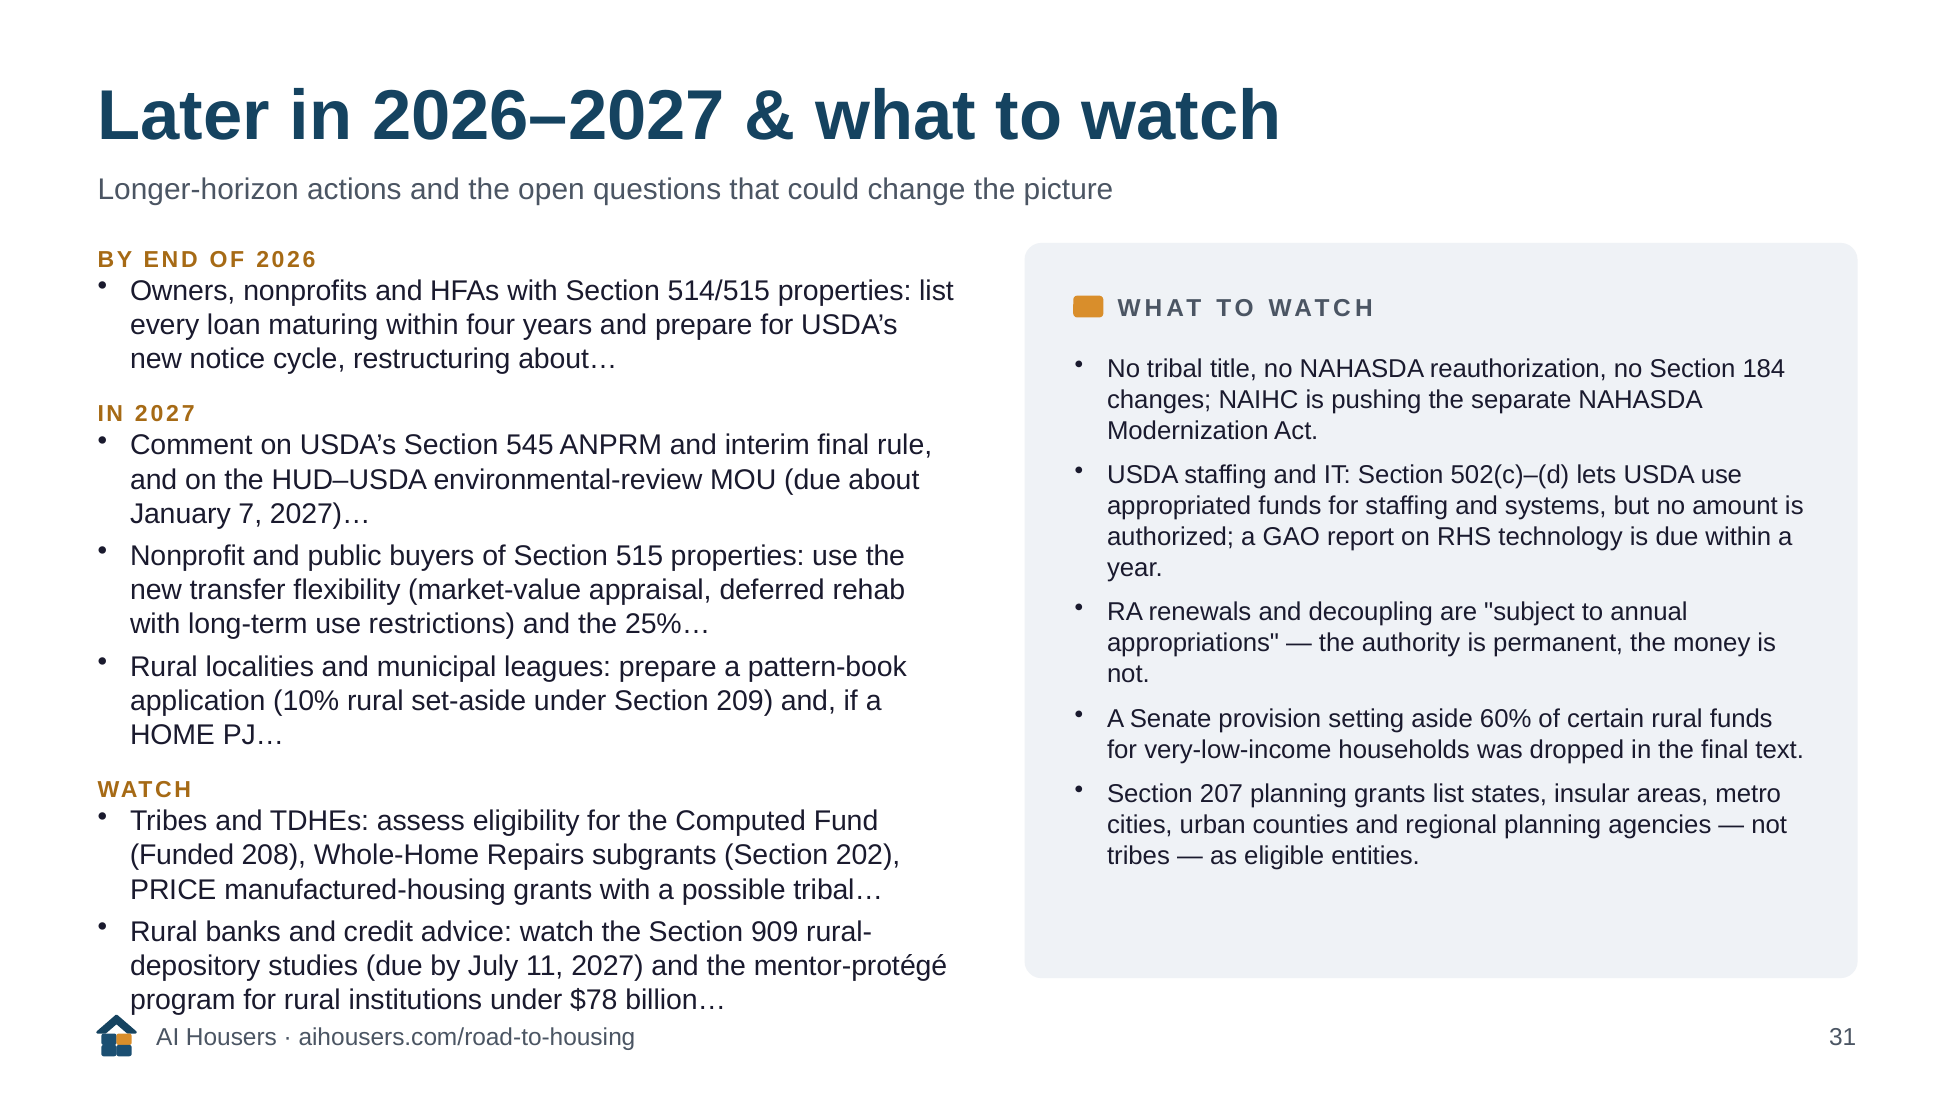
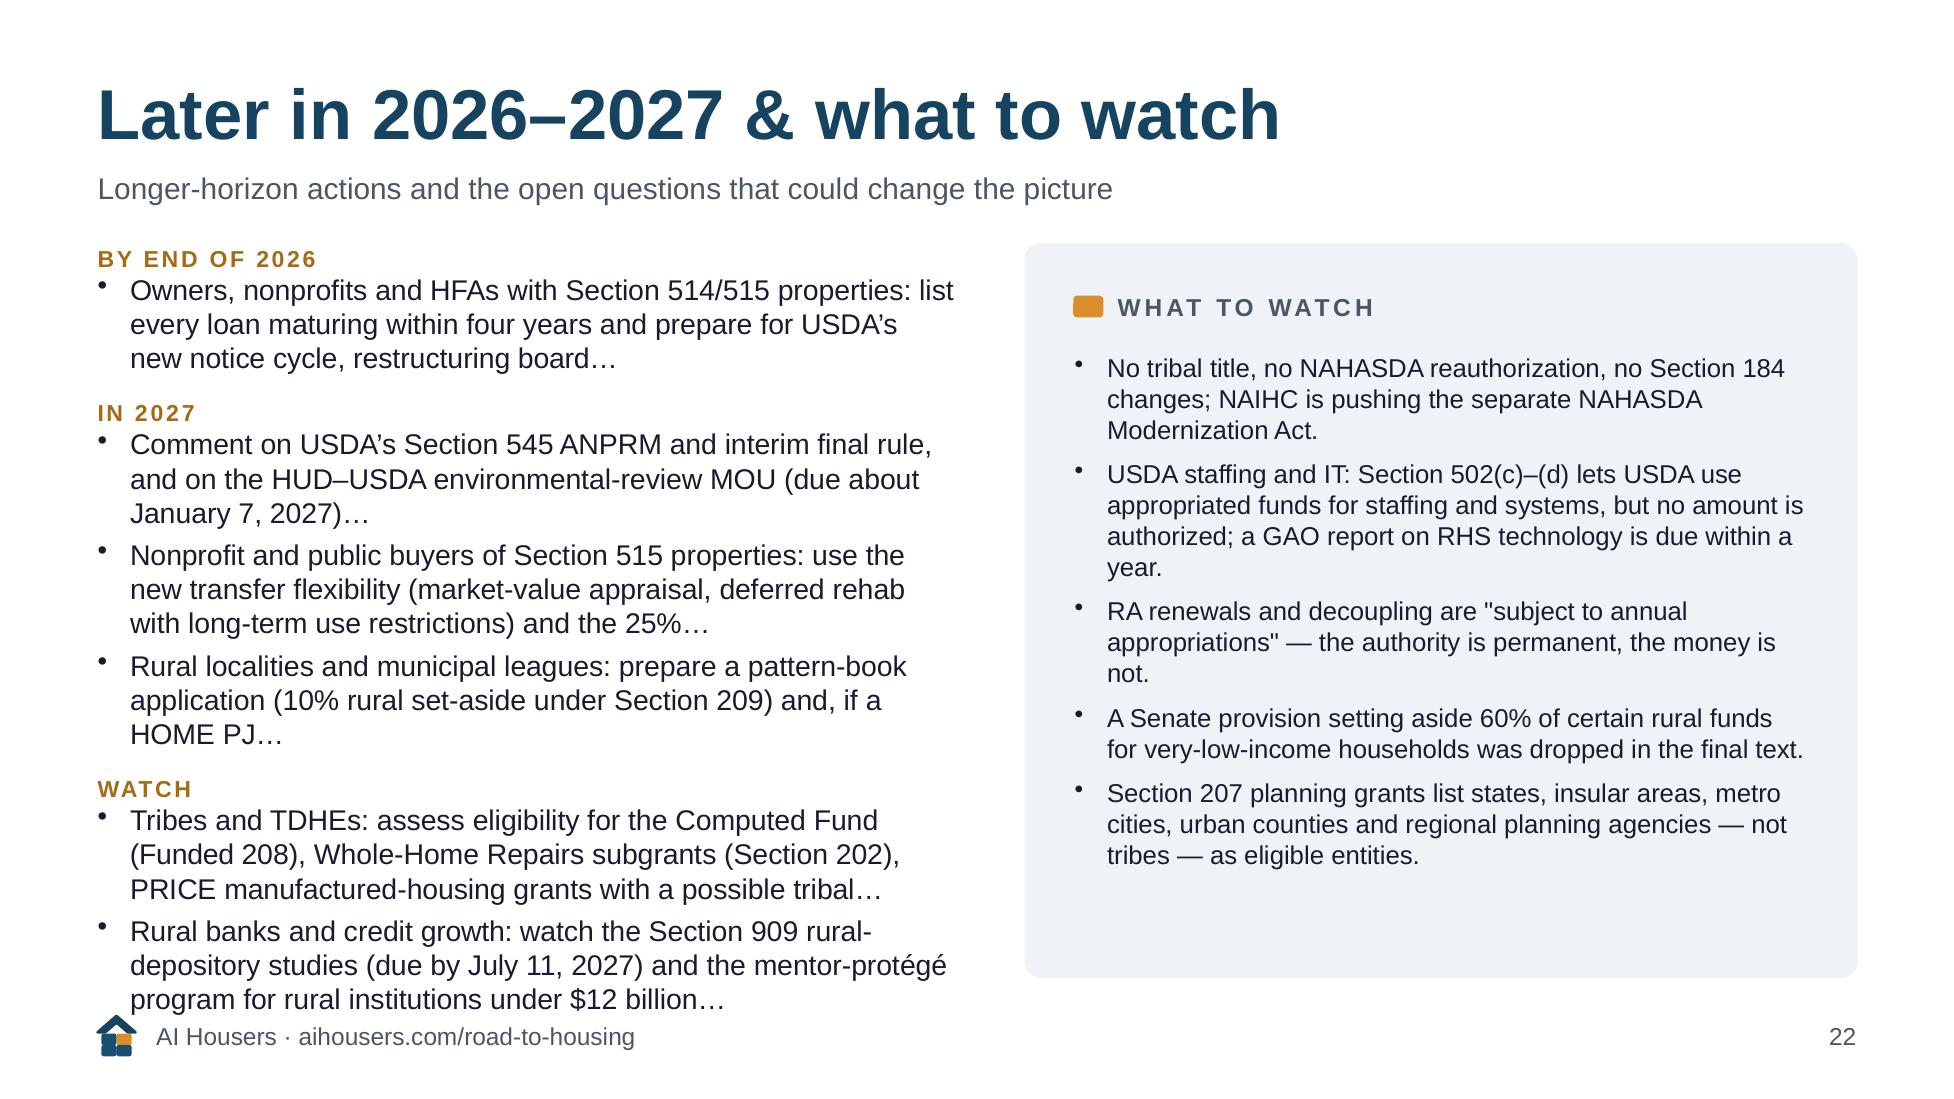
about…: about… -> board… (568, 359)
advice: advice -> growth (467, 932)
$78: $78 -> $12 (594, 1000)
31: 31 -> 22 (1843, 1037)
